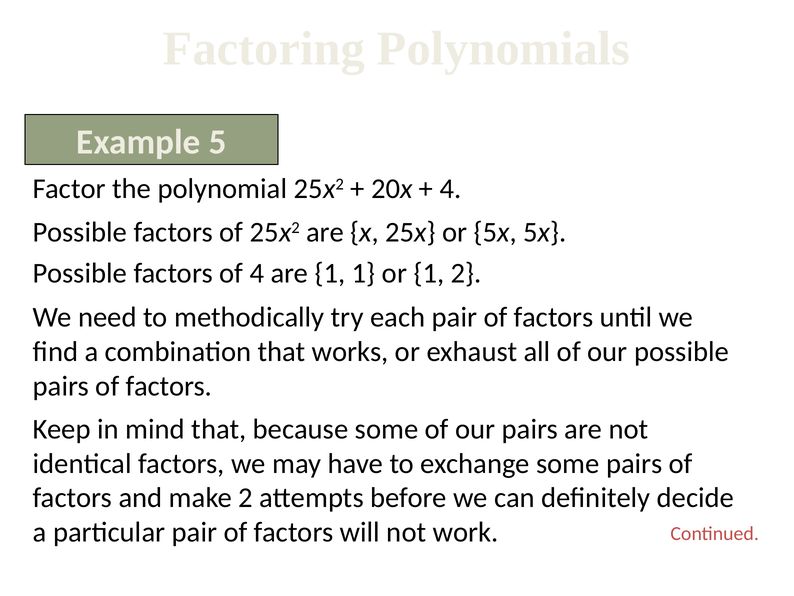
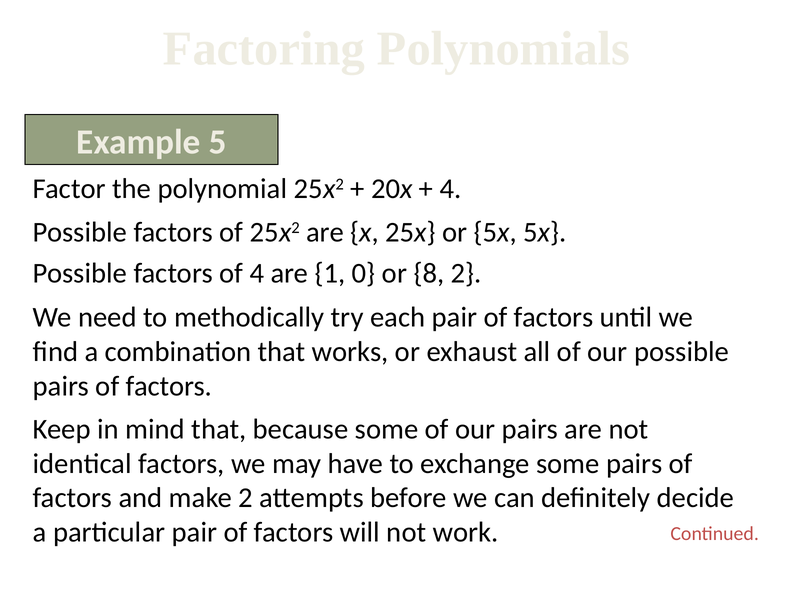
1 1: 1 -> 0 (364, 273)
or 1: 1 -> 8 (429, 273)
